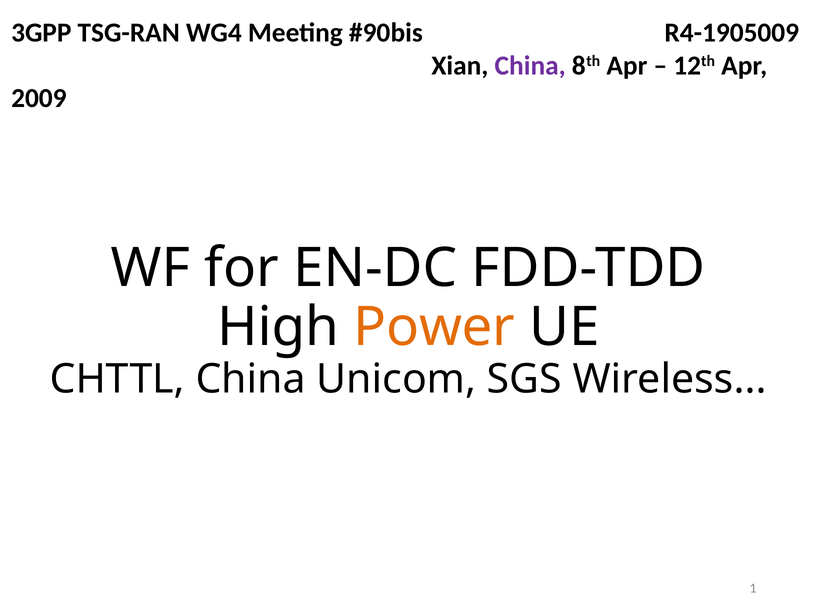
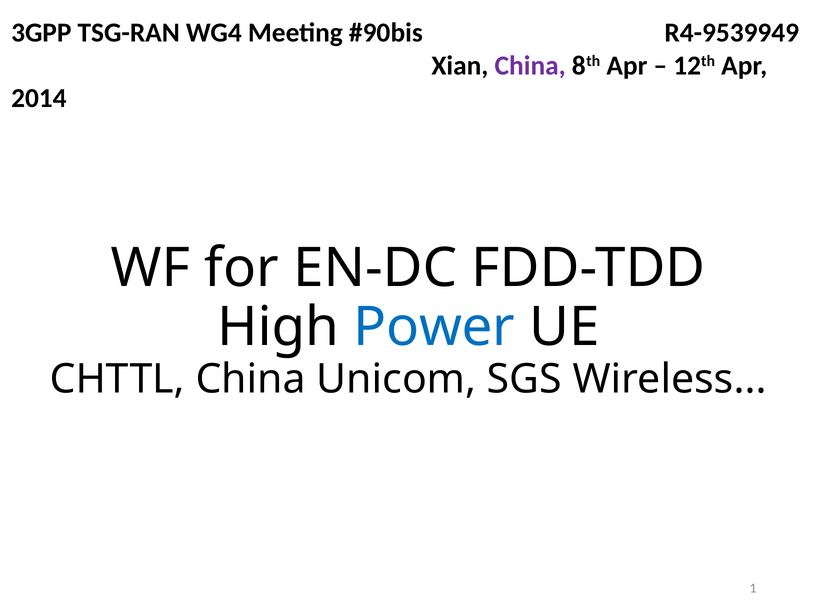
R4-1905009: R4-1905009 -> R4-9539949 (732, 33)
2009: 2009 -> 2014 (39, 98)
Power colour: orange -> blue (434, 327)
